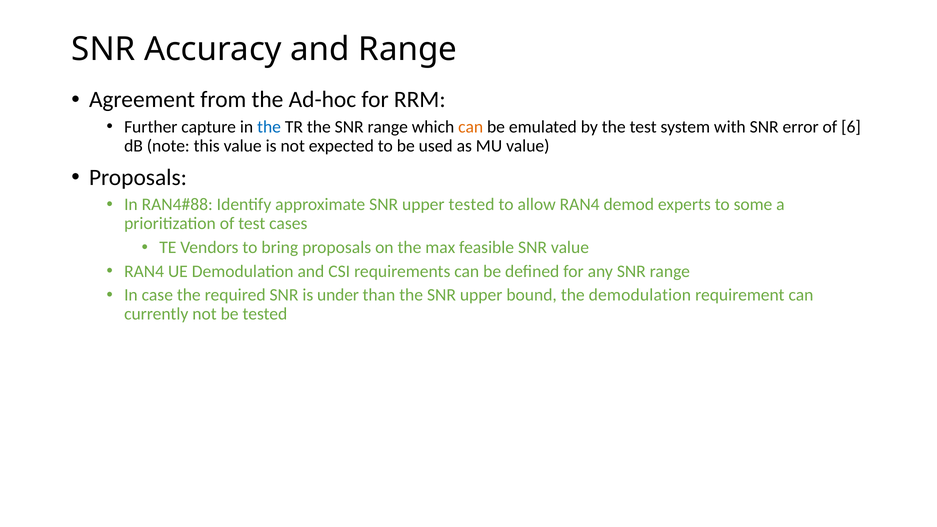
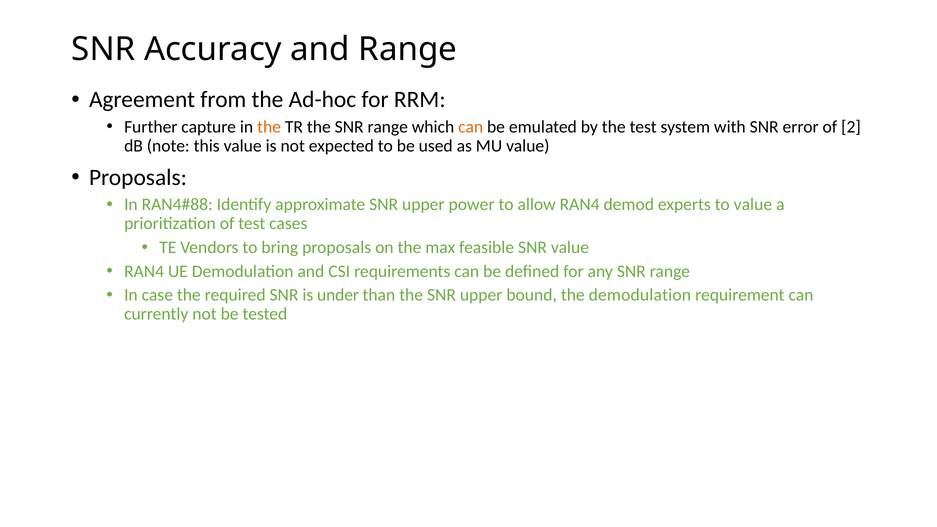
the colour: blue -> orange (269, 127)
6: 6 -> 2 (851, 127)
upper tested: tested -> power (472, 205)
to some: some -> value (753, 205)
